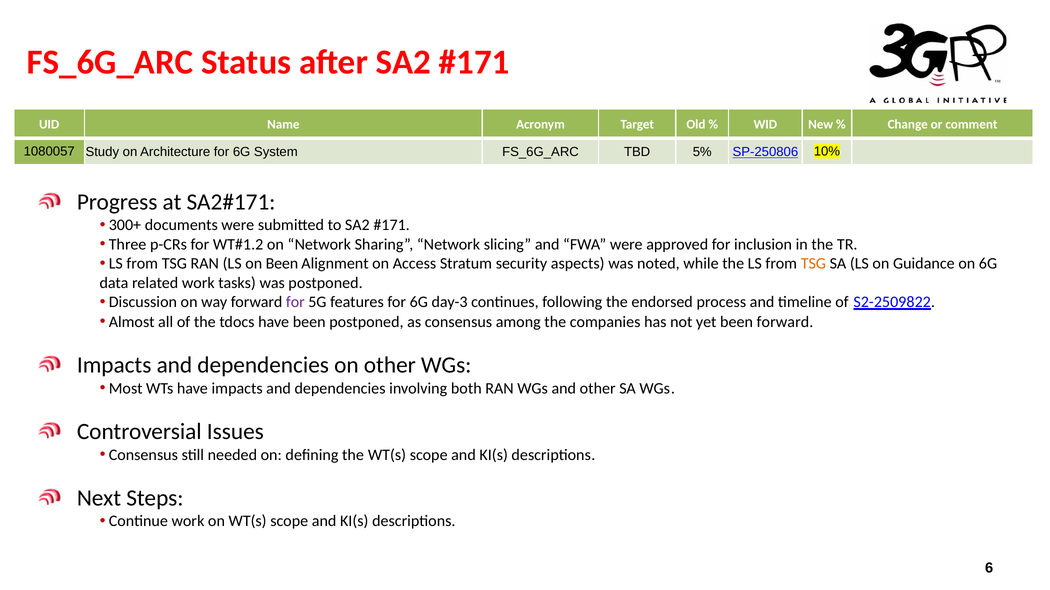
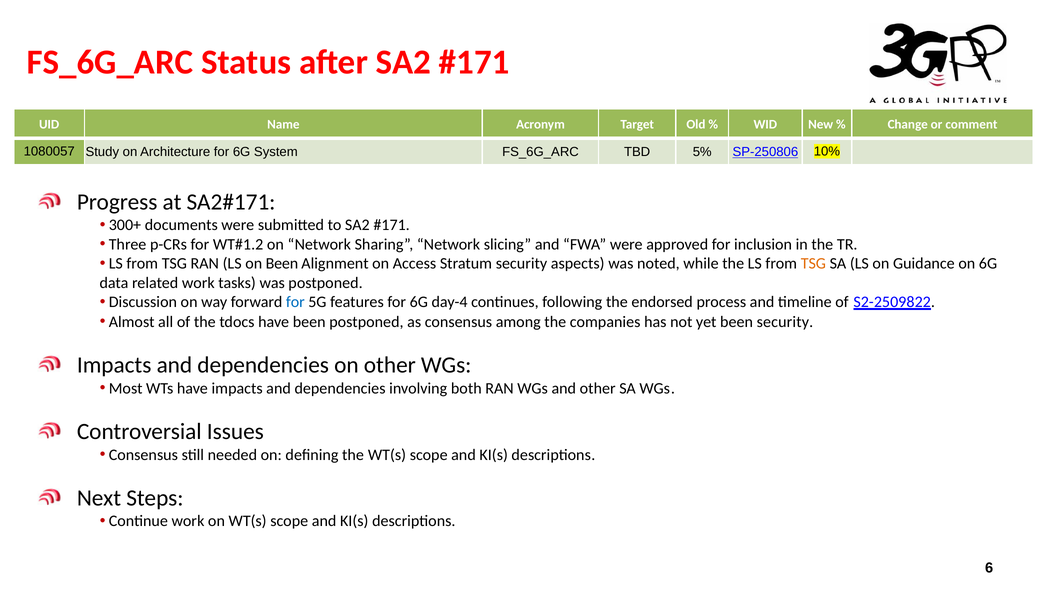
for colour: purple -> blue (295, 302)
day-3: day-3 -> day-4 (450, 302)
been forward: forward -> security (785, 322)
